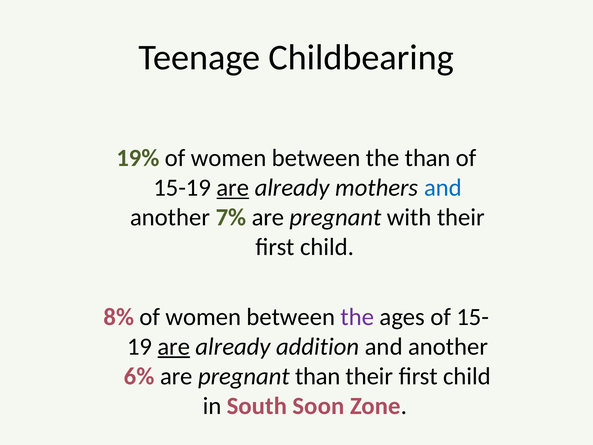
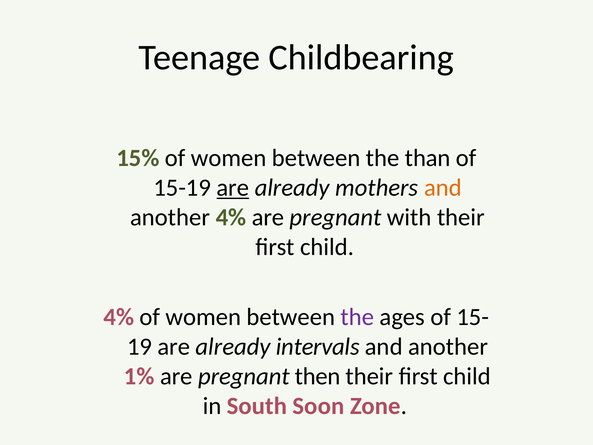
19%: 19% -> 15% (138, 158)
and colour: blue -> orange (443, 188)
another 7%: 7% -> 4% (231, 217)
8%: 8% -> 4% (119, 317)
are underline: present -> none (174, 346)
addition: addition -> intervals (318, 346)
6%: 6% -> 1% (139, 376)
pregnant than: than -> then (318, 376)
